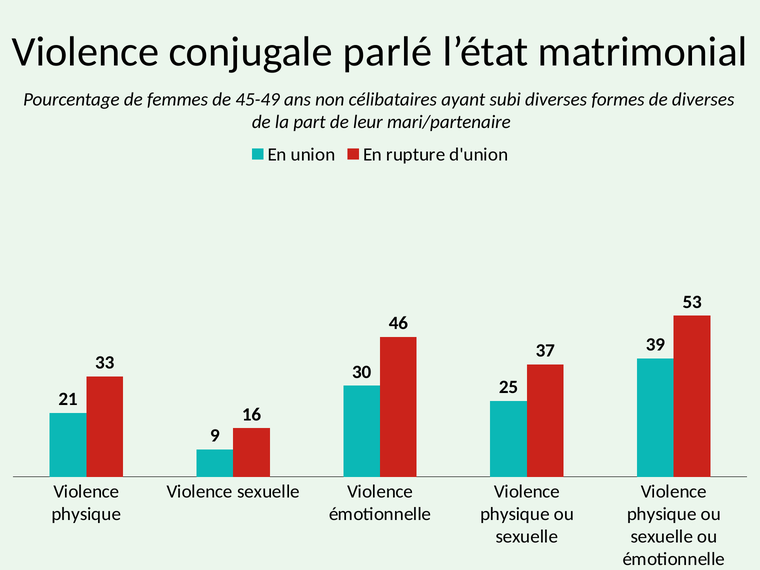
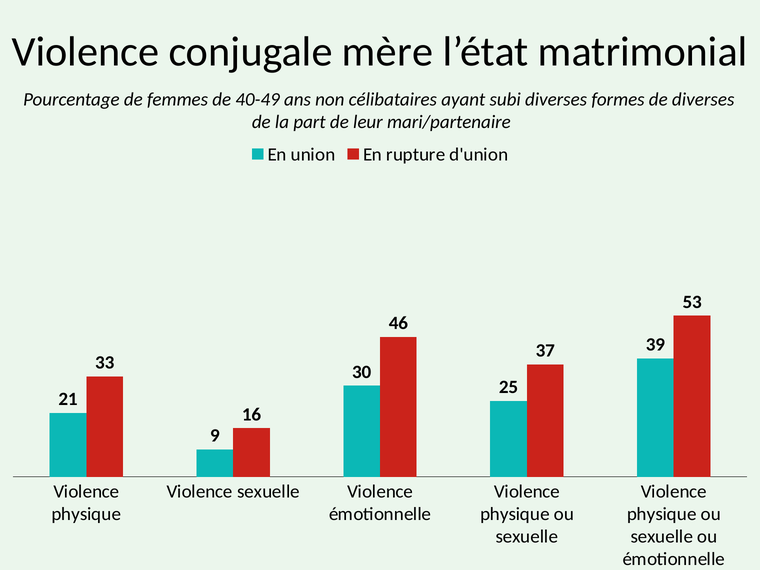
parlé: parlé -> mère (388, 52)
45-49: 45-49 -> 40-49 (258, 99)
